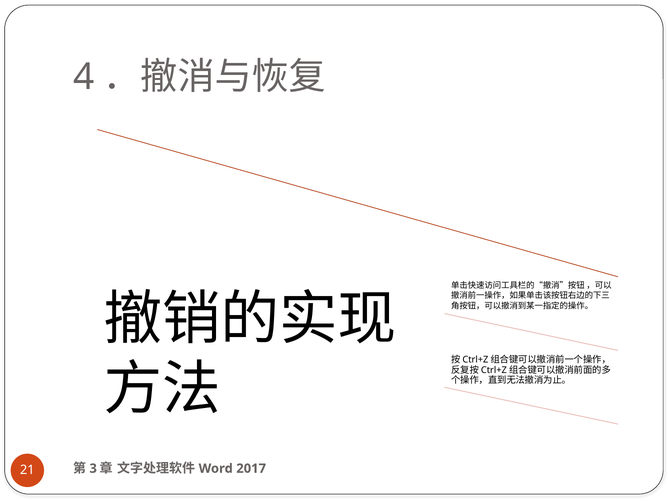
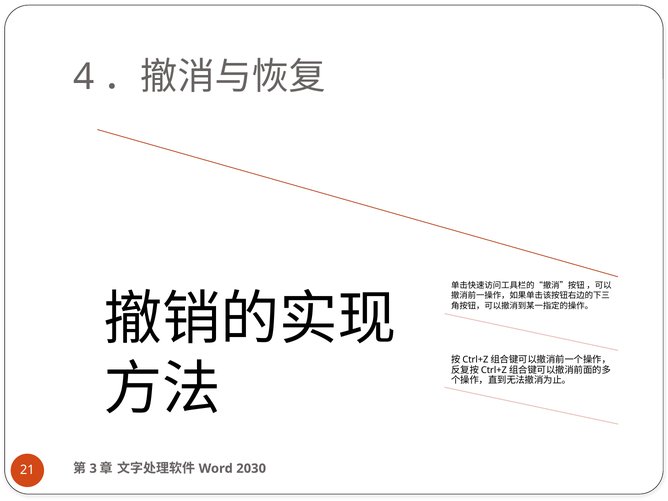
2017: 2017 -> 2030 (251, 468)
